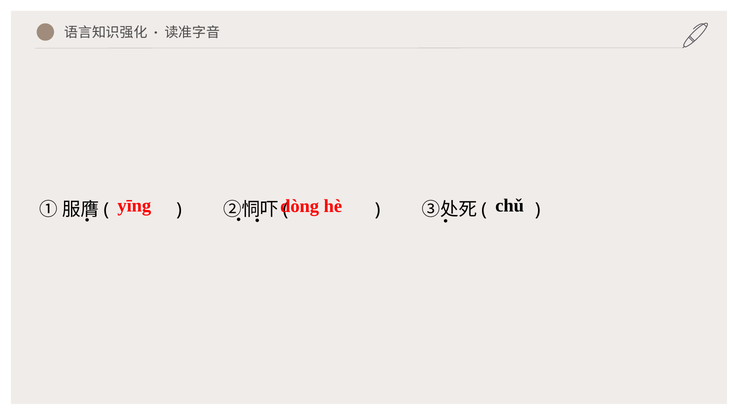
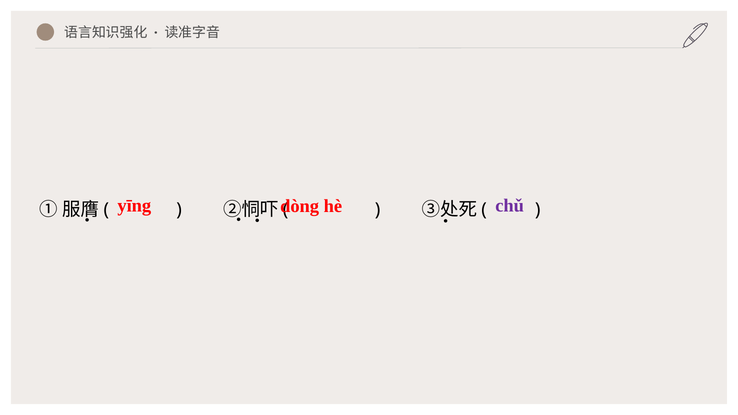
chǔ colour: black -> purple (510, 206)
